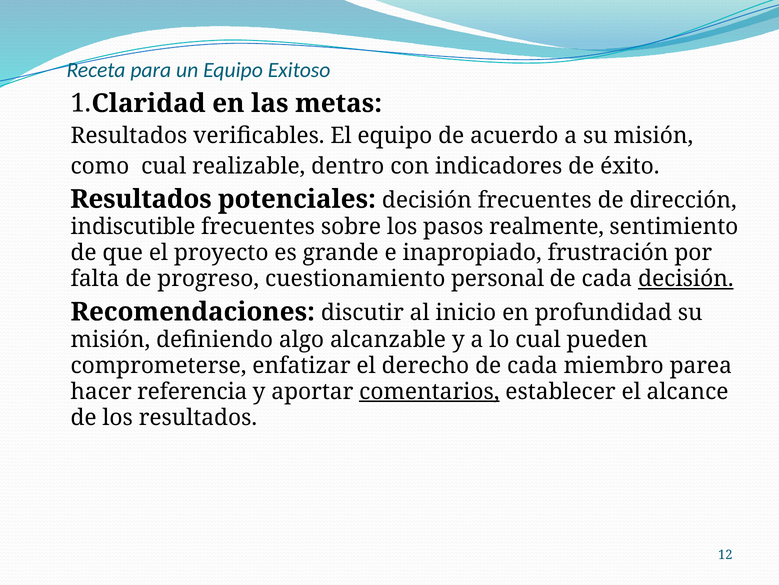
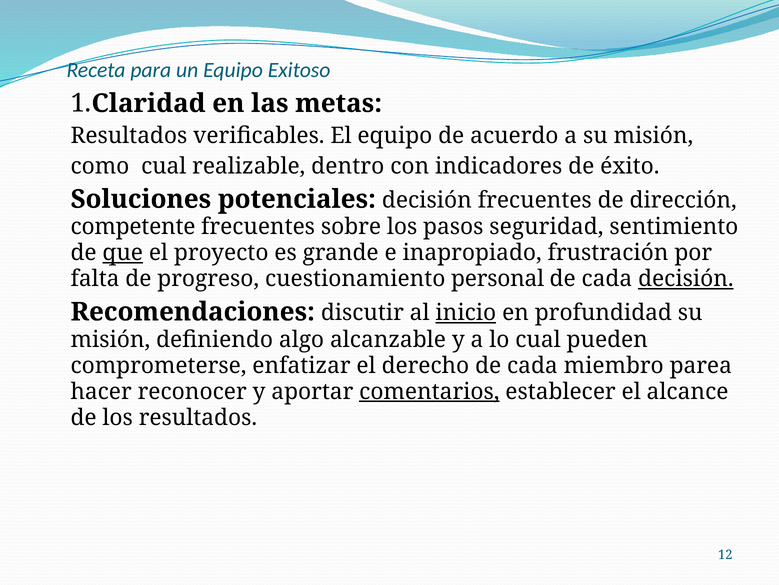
Resultados: Resultados -> Soluciones (141, 199)
indiscutible: indiscutible -> competente (133, 227)
realmente: realmente -> seguridad (546, 227)
que underline: none -> present (123, 253)
inicio underline: none -> present (466, 313)
referencia: referencia -> reconocer (192, 391)
